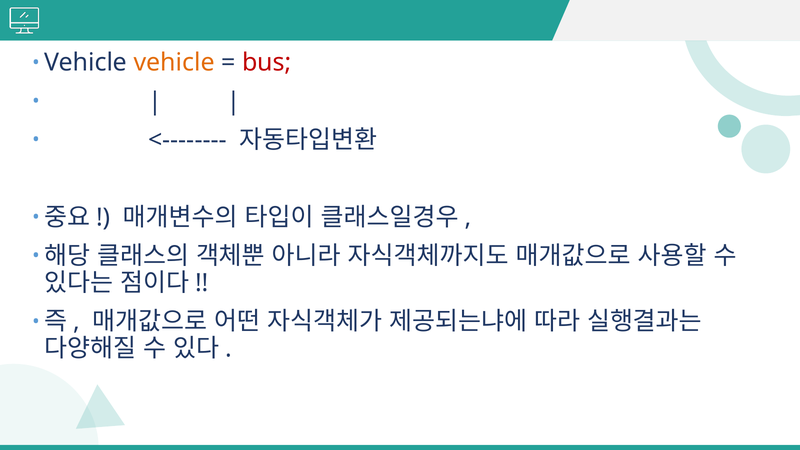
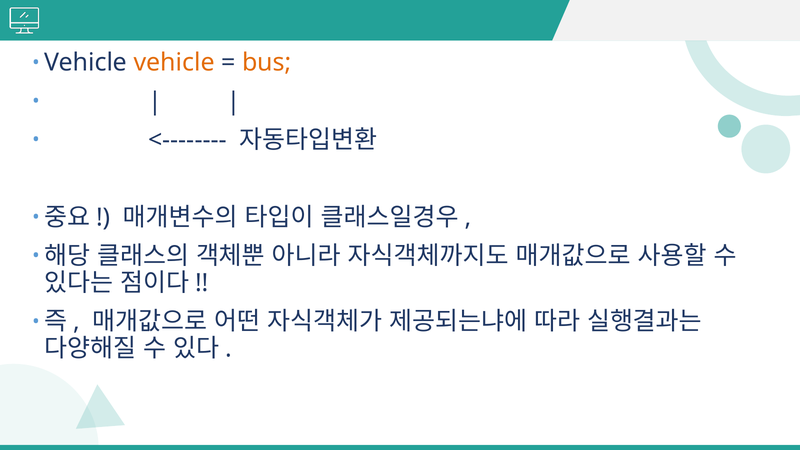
bus colour: red -> orange (267, 63)
